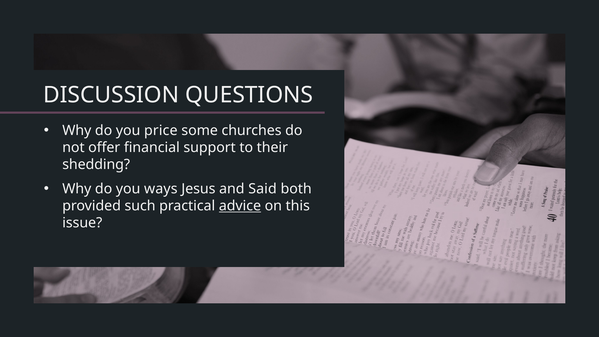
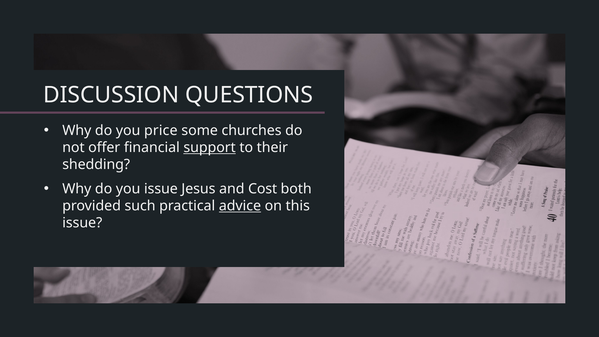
support underline: none -> present (210, 147)
you ways: ways -> issue (161, 189)
Said: Said -> Cost (263, 189)
